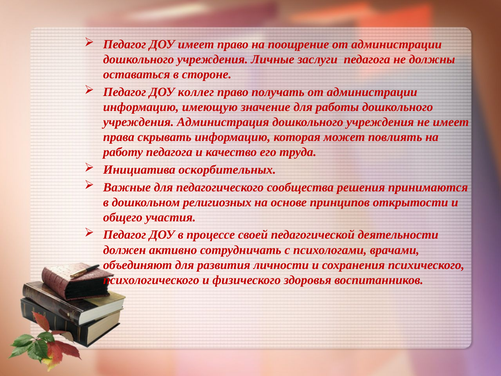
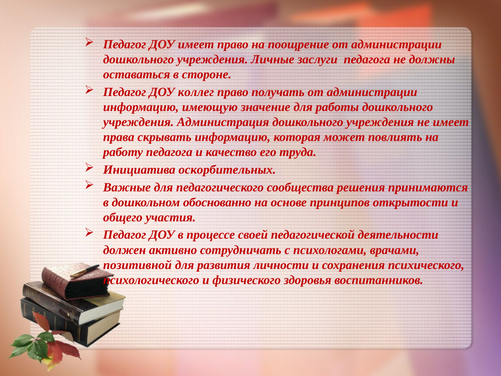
религиозных: религиозных -> обоснованно (217, 202)
объединяют: объединяют -> позитивной (137, 265)
